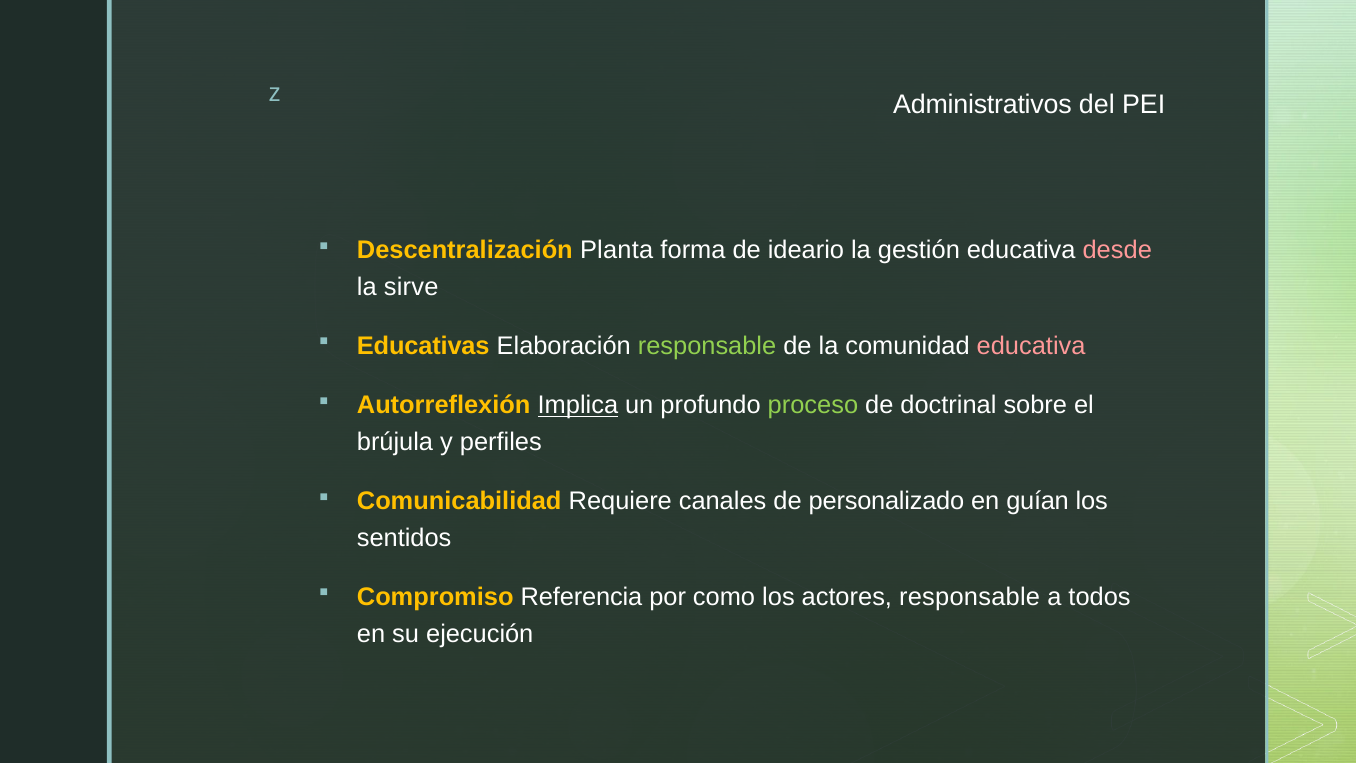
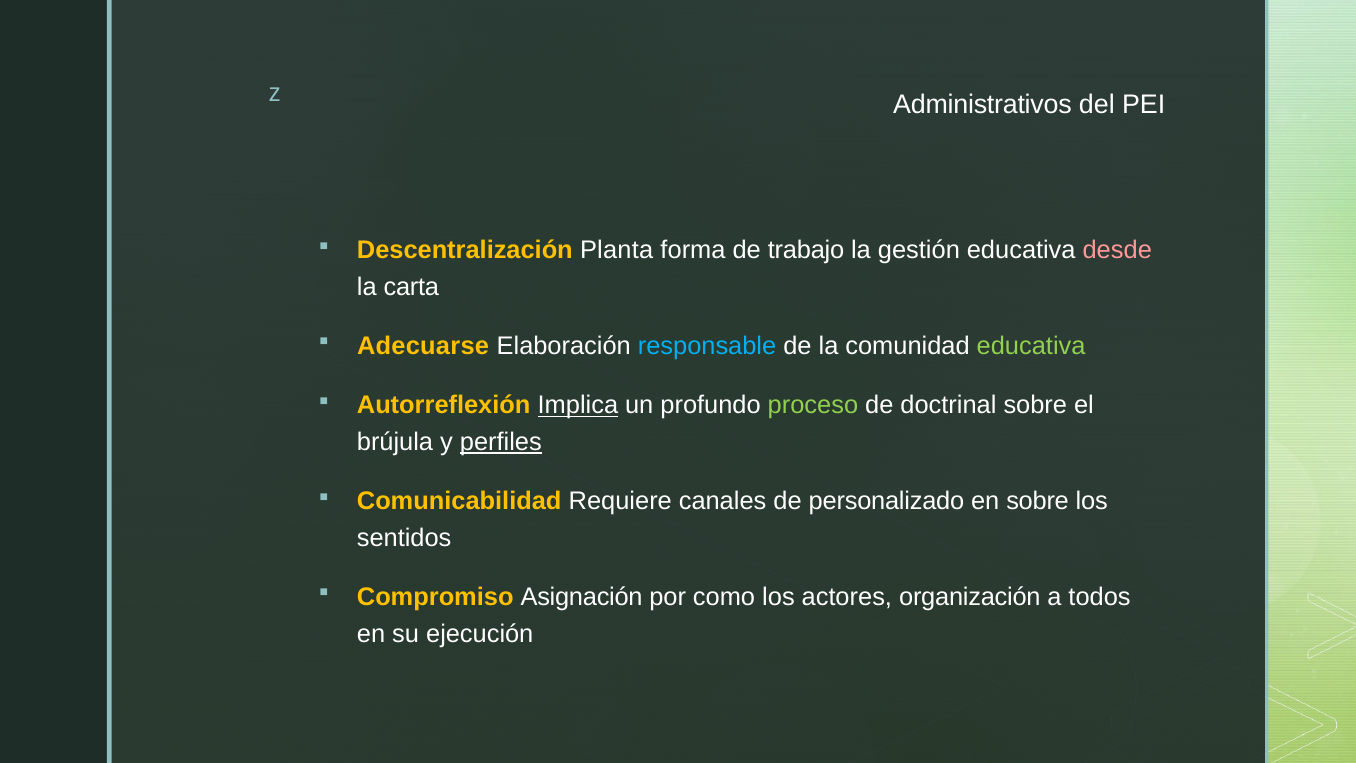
ideario: ideario -> trabajo (806, 250)
sirve: sirve -> carta (411, 287)
Educativas: Educativas -> Adecuarse (423, 346)
responsable colour: light green -> light blue (707, 346)
educativa colour: pink -> light green (1031, 346)
perfiles underline: none -> present (501, 442)
en guían: guían -> sobre (1038, 501)
Referencia: Referencia -> Asignación (582, 597)
actores responsable: responsable -> organización (970, 597)
